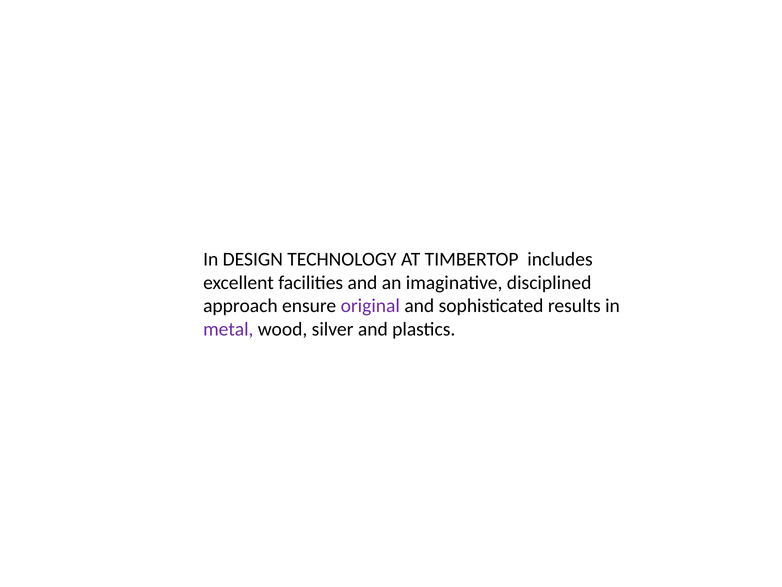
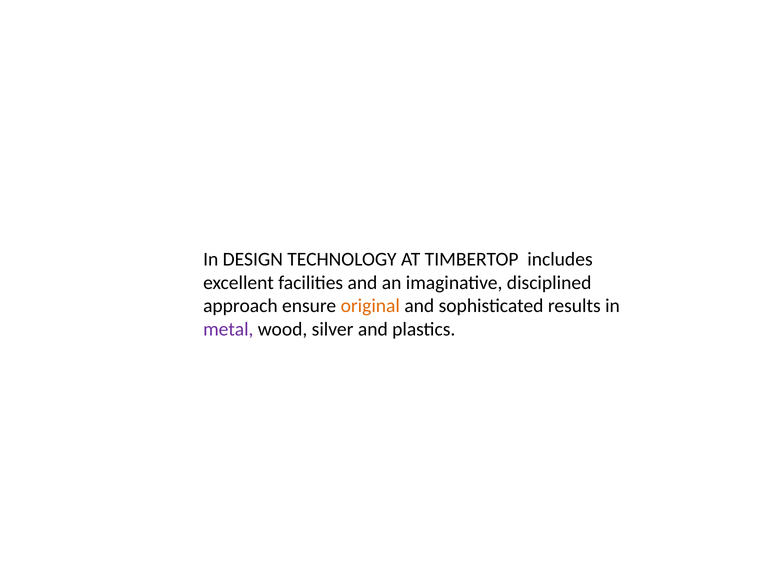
original colour: purple -> orange (370, 306)
